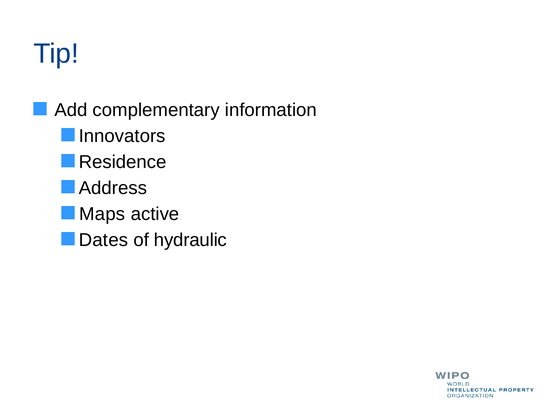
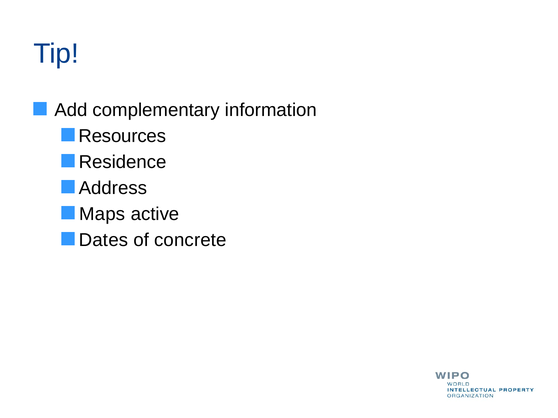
Innovators: Innovators -> Resources (122, 136)
hydraulic: hydraulic -> concrete (190, 240)
